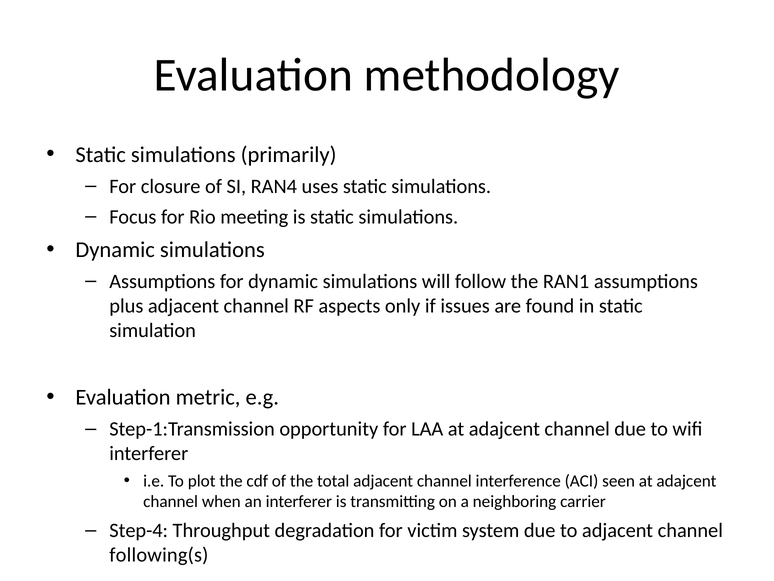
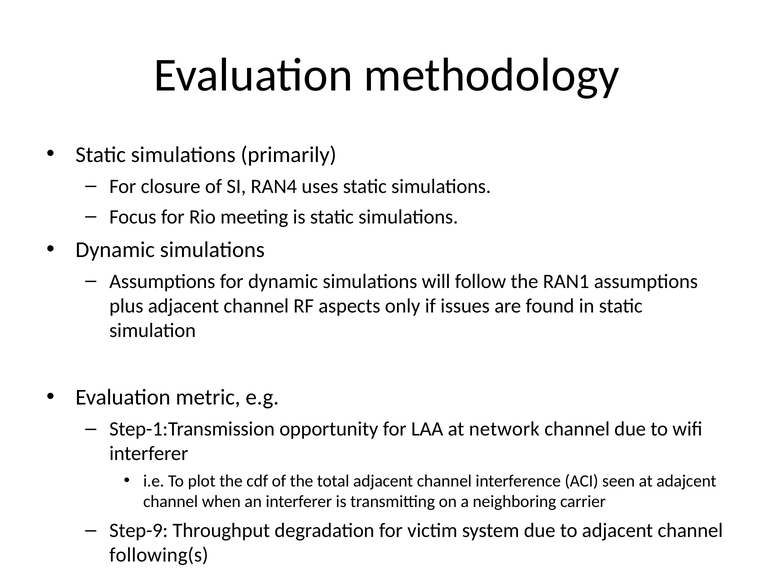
LAA at adajcent: adajcent -> network (504, 429)
Step-4: Step-4 -> Step-9 (139, 530)
